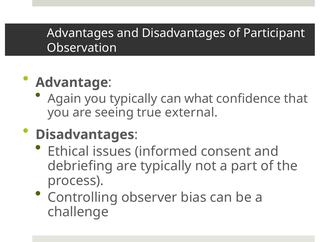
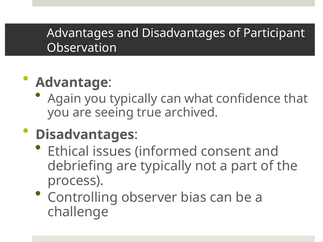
external: external -> archived (191, 113)
